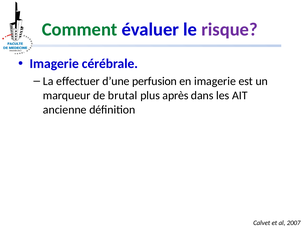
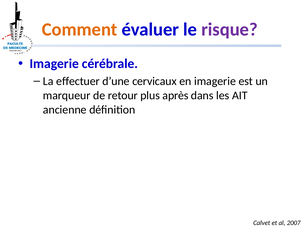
Comment colour: green -> orange (80, 29)
perfusion: perfusion -> cervicaux (154, 81)
brutal: brutal -> retour (123, 95)
